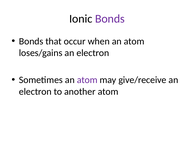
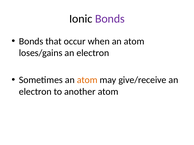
atom colour: purple -> orange (87, 80)
